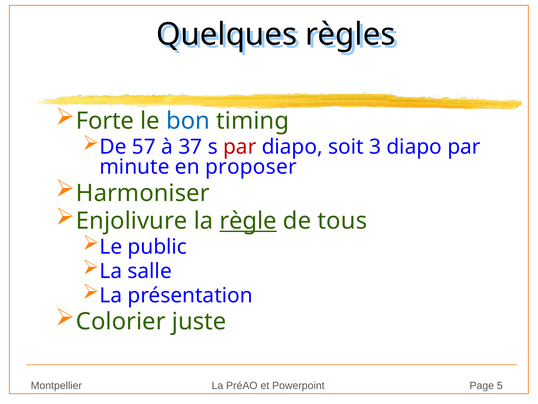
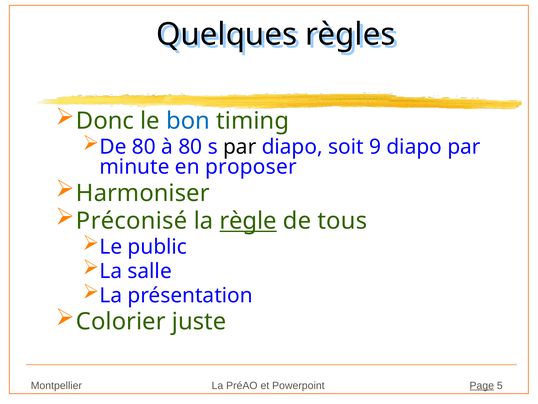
Forte: Forte -> Donc (105, 121)
De 57: 57 -> 80 (144, 147)
à 37: 37 -> 80 (190, 147)
par colour: red -> black (240, 147)
3: 3 -> 9 (375, 147)
Enjolivure: Enjolivure -> Préconisé (132, 221)
Page underline: none -> present (482, 385)
